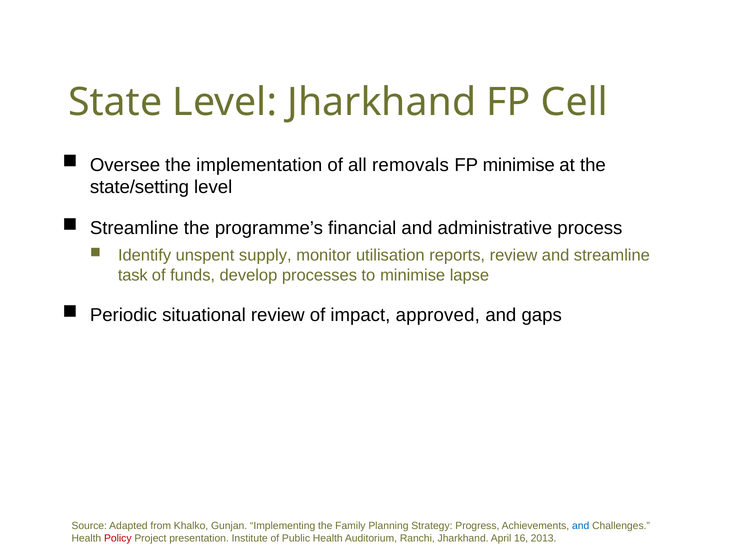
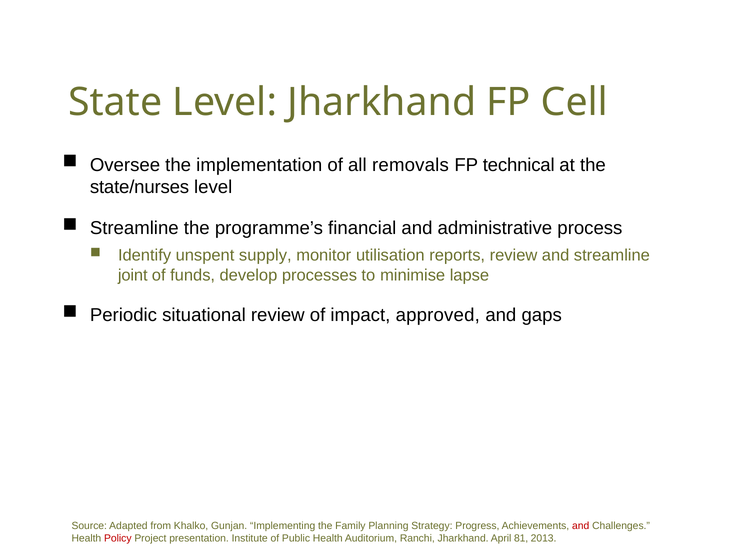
FP minimise: minimise -> technical (519, 165)
state/setting: state/setting -> state/nurses (140, 187)
task: task -> joint (133, 275)
and colour: blue -> red (581, 526)
16: 16 -> 81 (521, 538)
